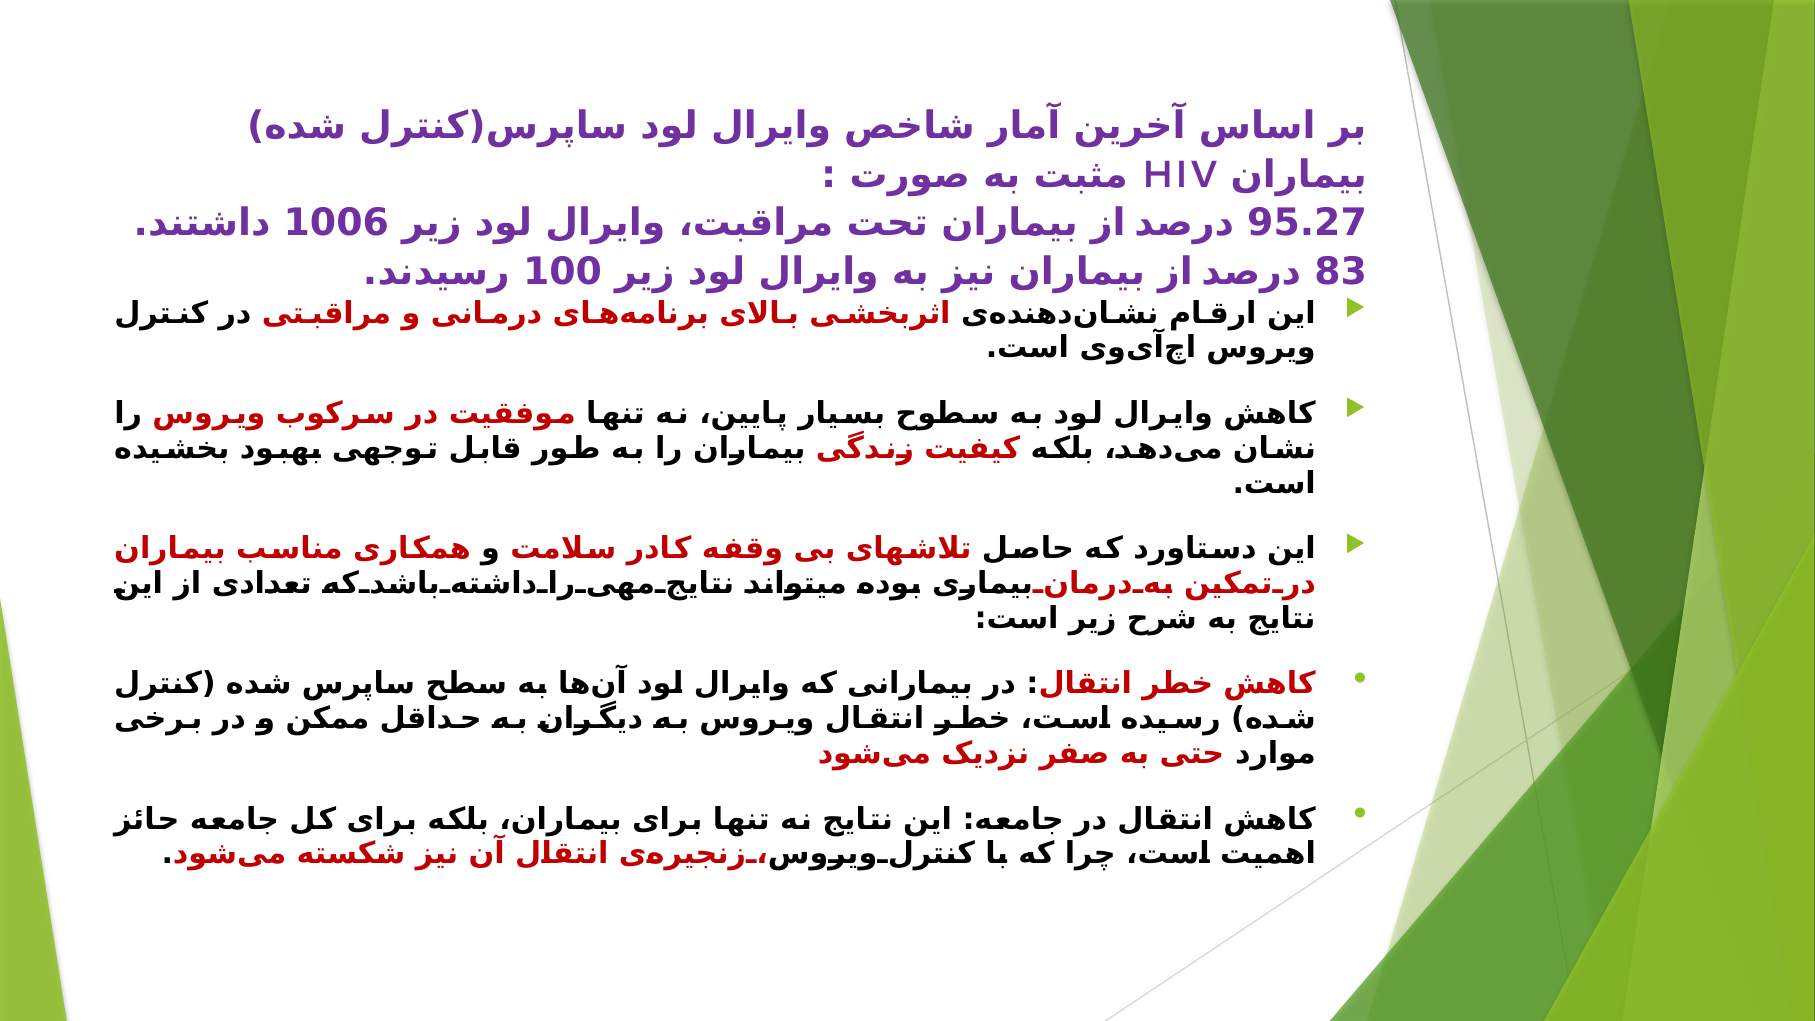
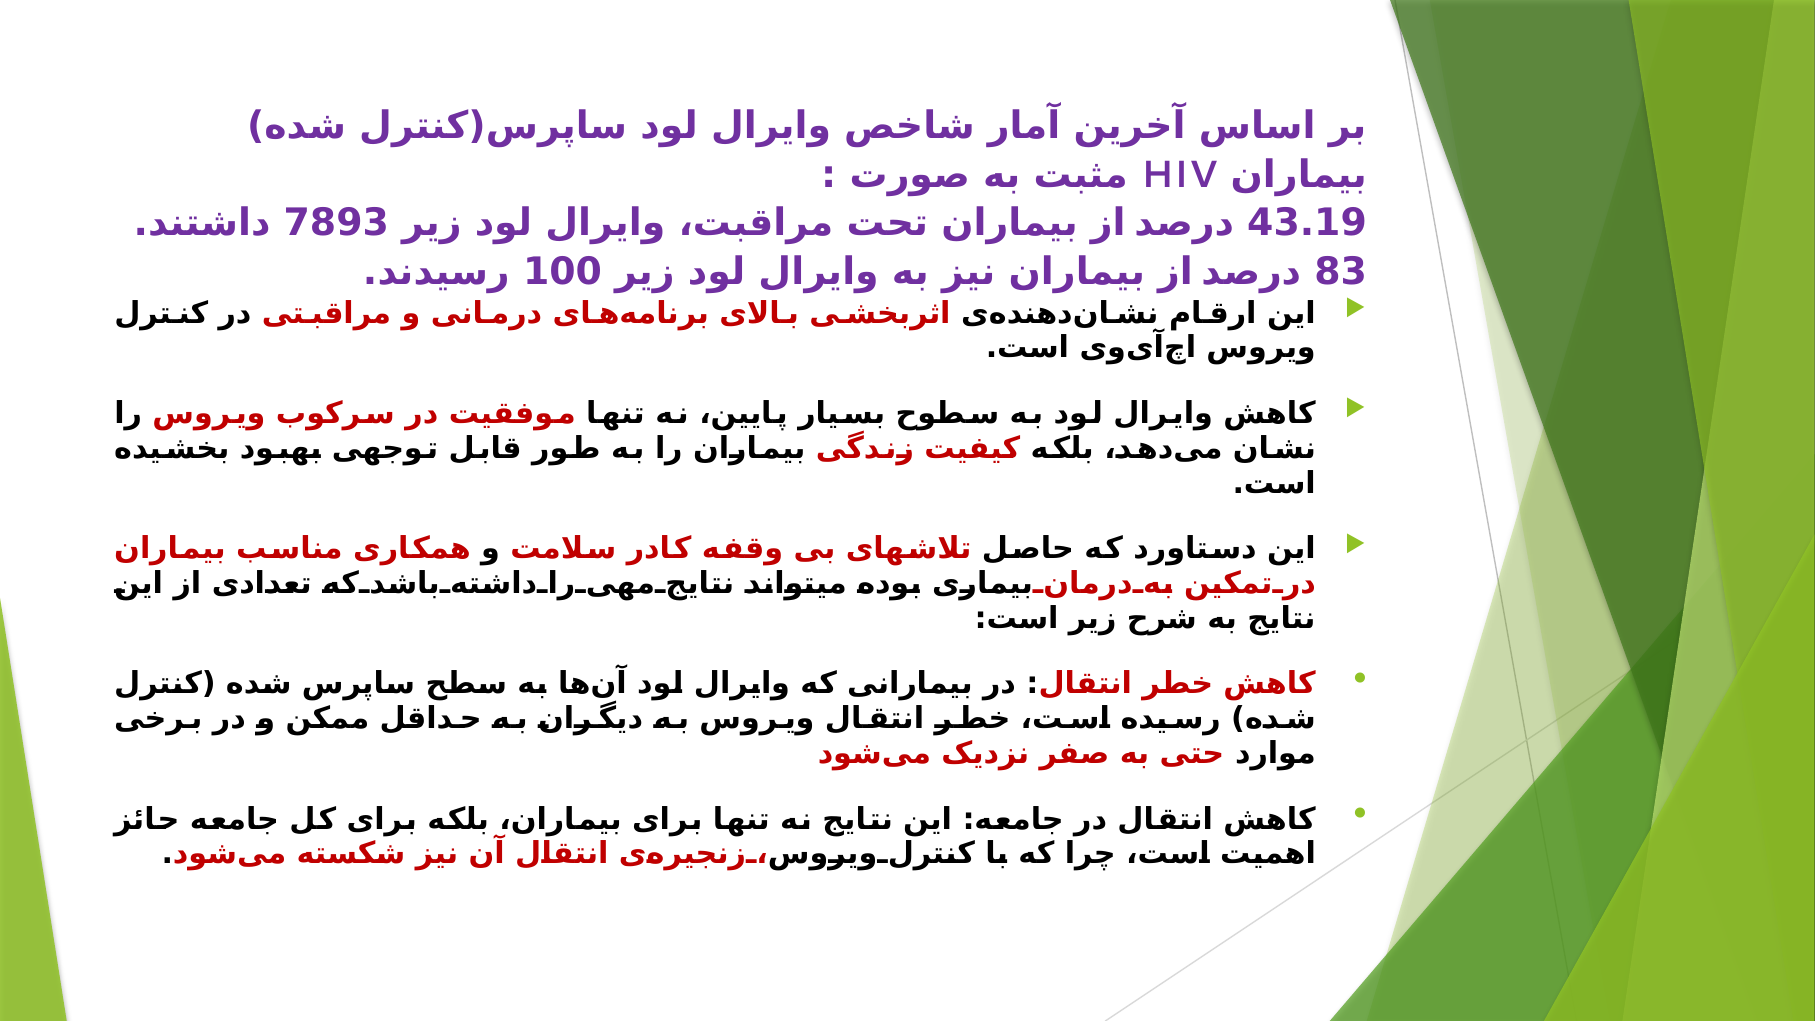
1006: 1006 -> 7893 (336, 223)
95.27: 95.27 -> 43.19 (1307, 223)
